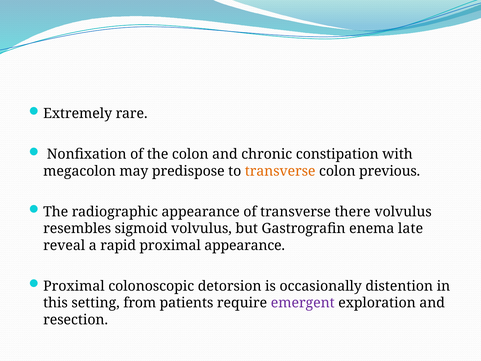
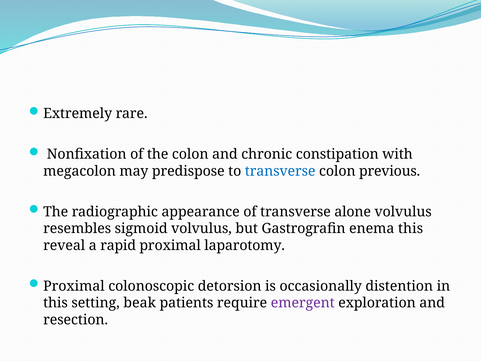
transverse colour: orange -> blue (280, 171)
there: there -> alone (353, 212)
enema late: late -> this (411, 228)
proximal appearance: appearance -> laparotomy (245, 245)
from: from -> beak (140, 303)
